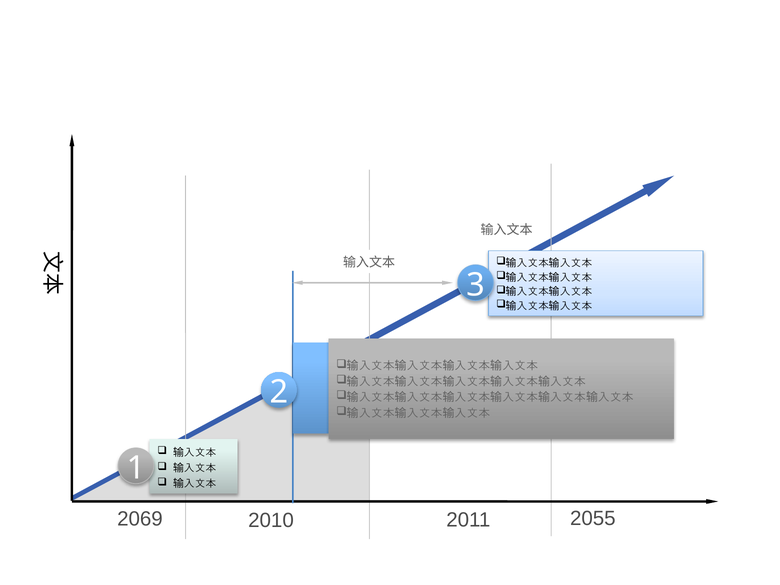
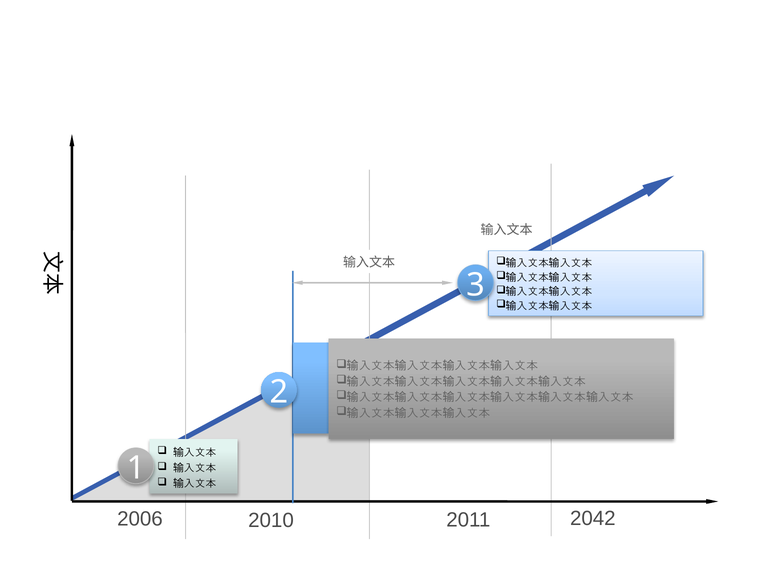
2069: 2069 -> 2006 (140, 519)
2055: 2055 -> 2042 (593, 518)
